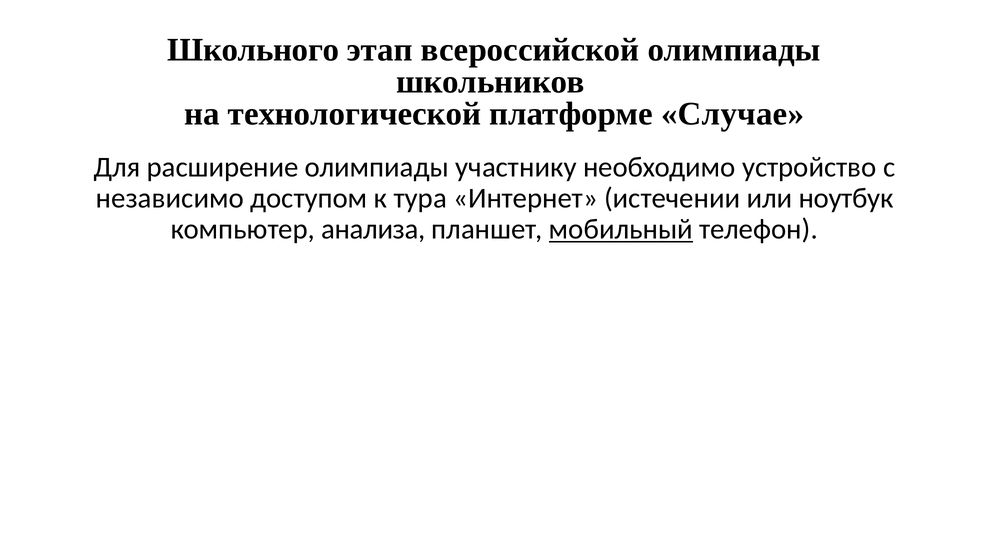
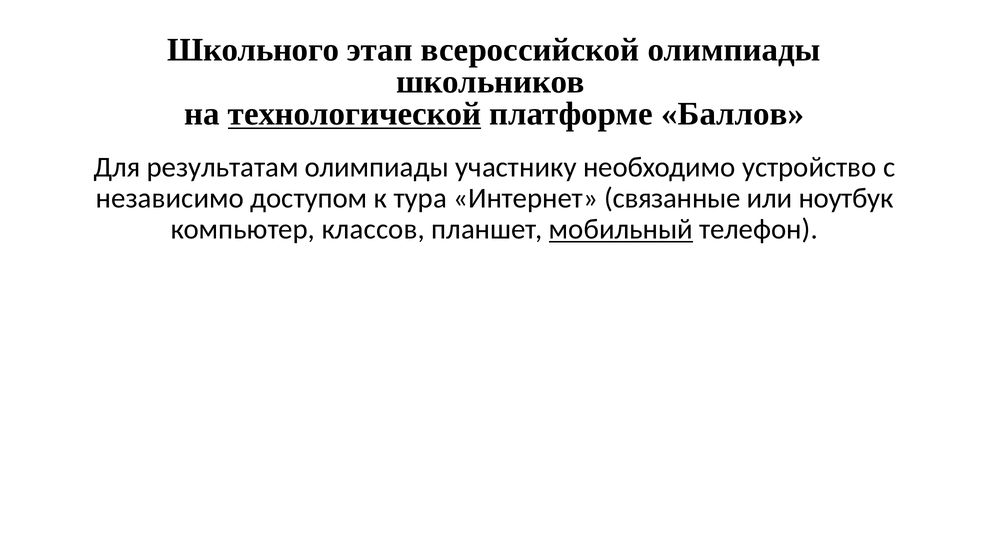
технологической underline: none -> present (354, 114)
Случае: Случае -> Баллов (733, 114)
расширение: расширение -> результатам (223, 167)
истечении: истечении -> связанные (672, 198)
анализа: анализа -> классов (373, 230)
